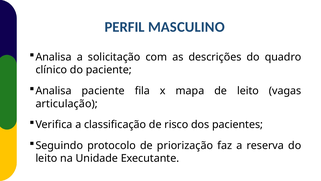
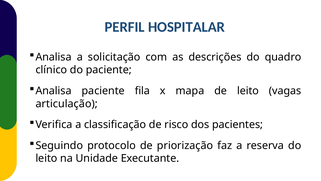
MASCULINO: MASCULINO -> HOSPITALAR (186, 27)
